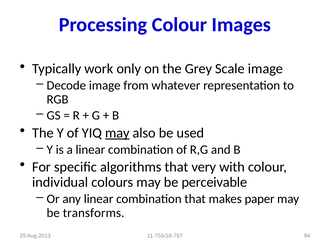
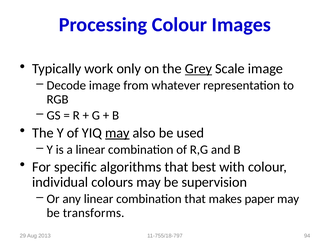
Grey underline: none -> present (199, 69)
very: very -> best (204, 167)
perceivable: perceivable -> supervision (214, 183)
